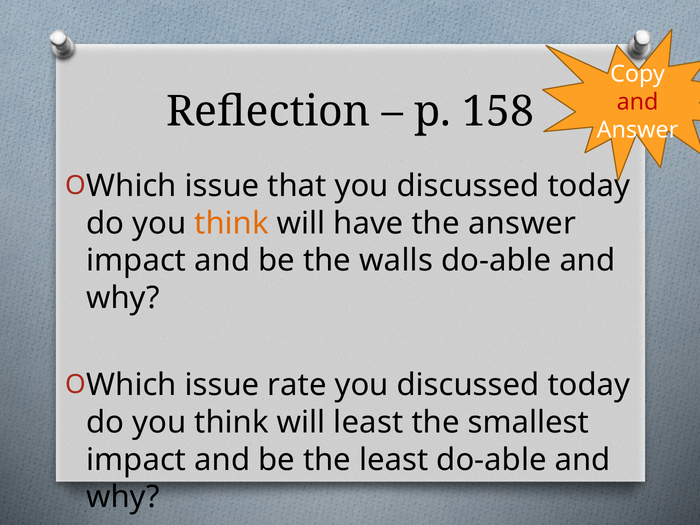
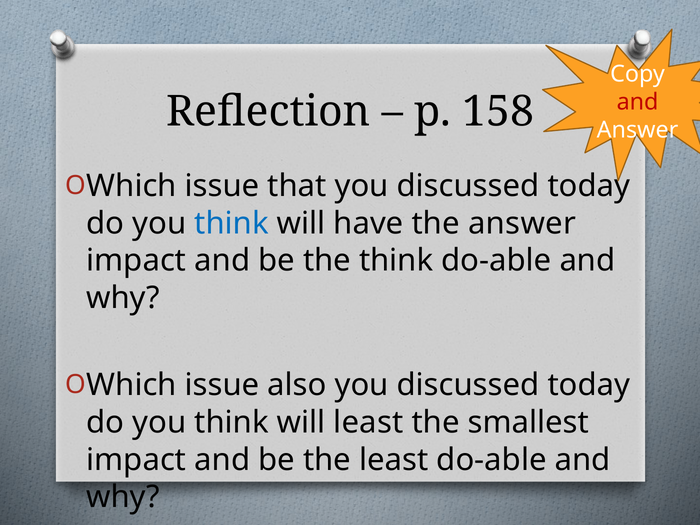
think colour: orange -> blue (232, 223)
the walls: walls -> think (396, 261)
rate: rate -> also (297, 385)
